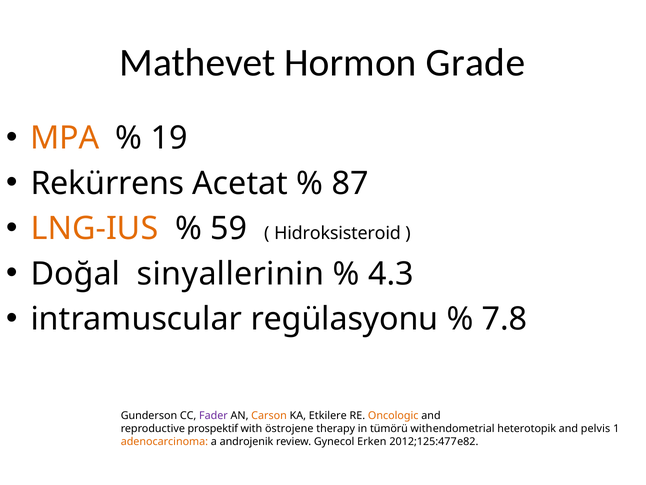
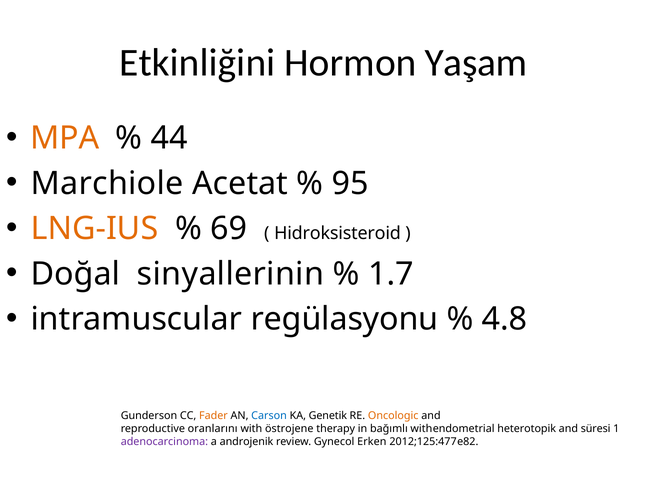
Mathevet: Mathevet -> Etkinliğini (197, 63)
Grade: Grade -> Yaşam (476, 63)
19: 19 -> 44 (169, 138)
Rekürrens: Rekürrens -> Marchiole (107, 183)
87: 87 -> 95 (350, 183)
59: 59 -> 69 (229, 228)
4.3: 4.3 -> 1.7 (391, 274)
7.8: 7.8 -> 4.8 (505, 319)
Fader colour: purple -> orange (213, 415)
Carson colour: orange -> blue (269, 415)
Etkilere: Etkilere -> Genetik (328, 415)
prospektif: prospektif -> oranlarını (213, 428)
tümörü: tümörü -> bağımlı (389, 428)
pelvis: pelvis -> süresi (596, 428)
adenocarcinoma colour: orange -> purple (164, 441)
